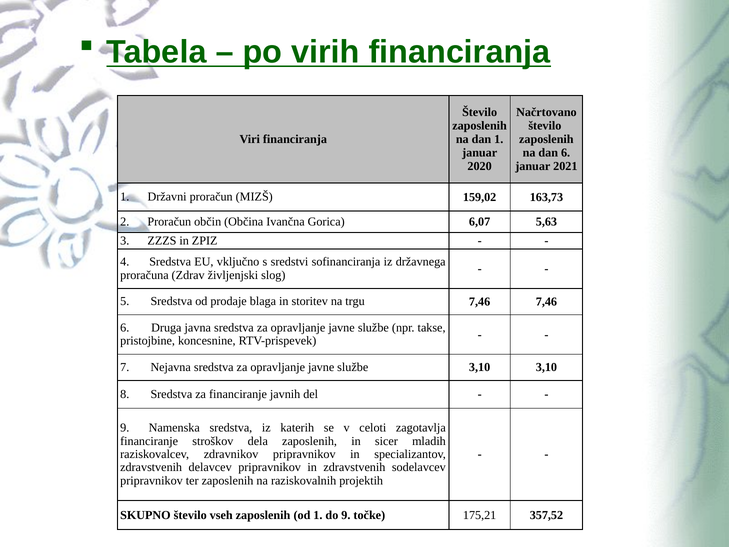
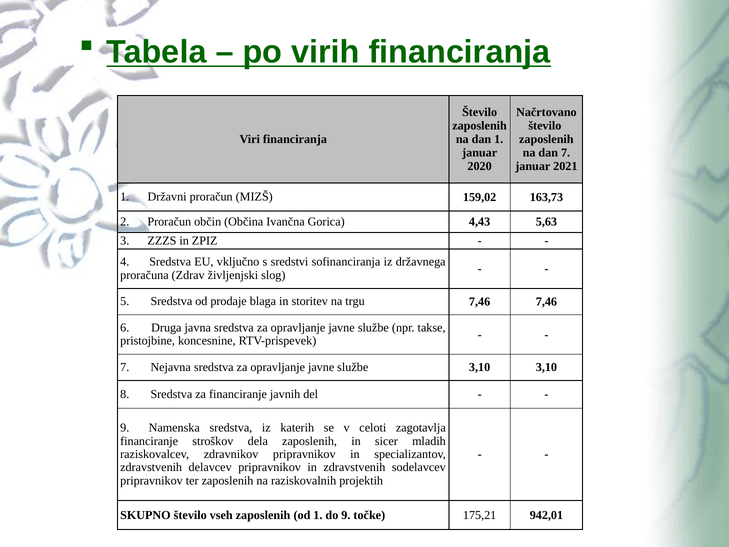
dan 6: 6 -> 7 (566, 153)
6,07: 6,07 -> 4,43 (480, 222)
357,52: 357,52 -> 942,01 (546, 515)
